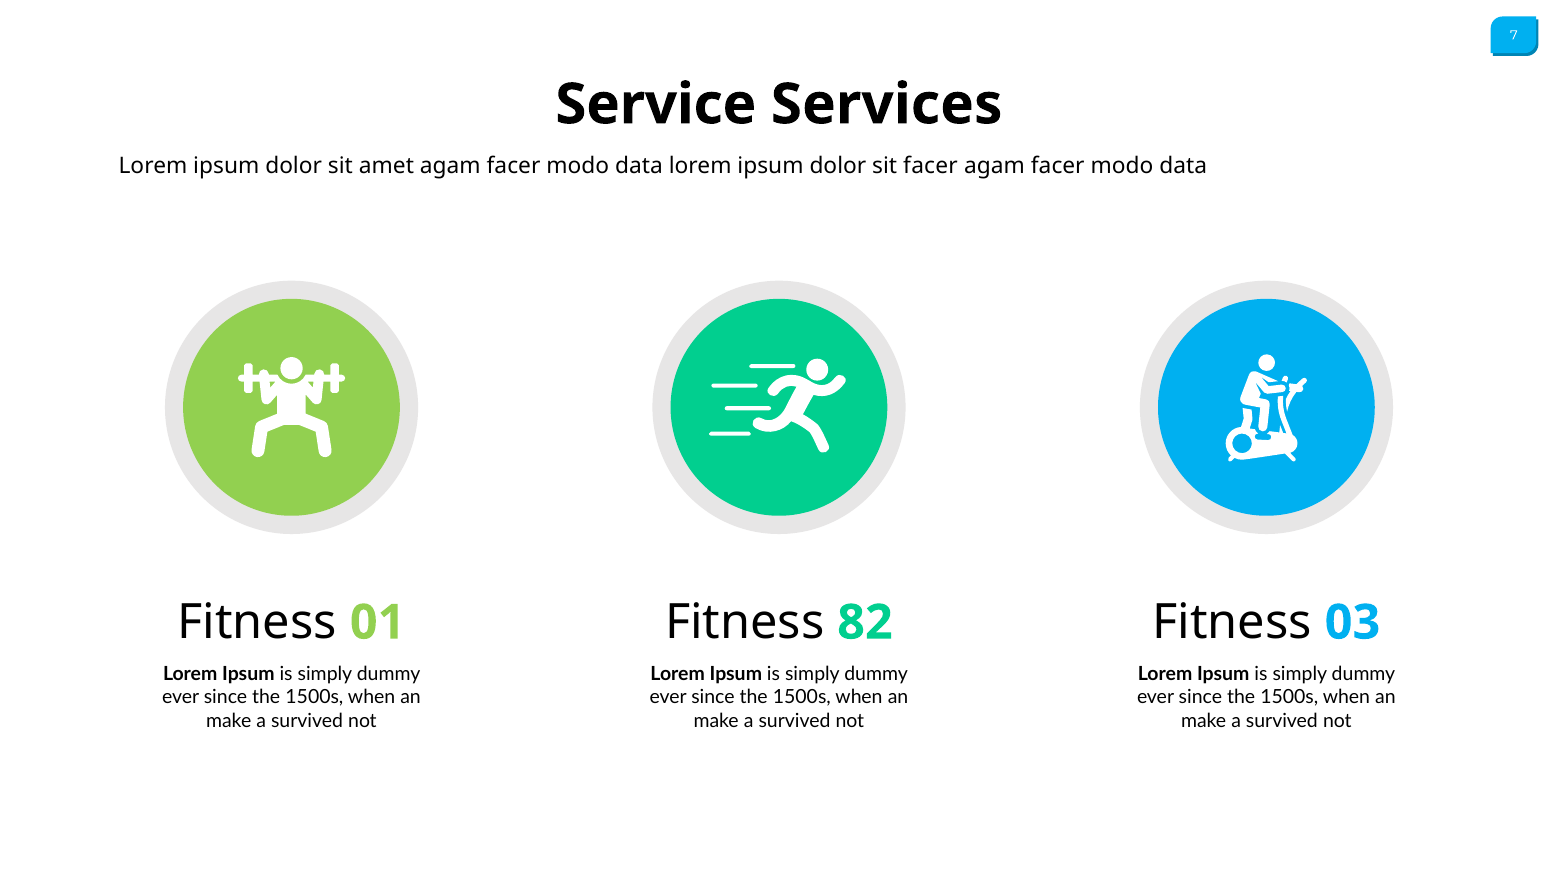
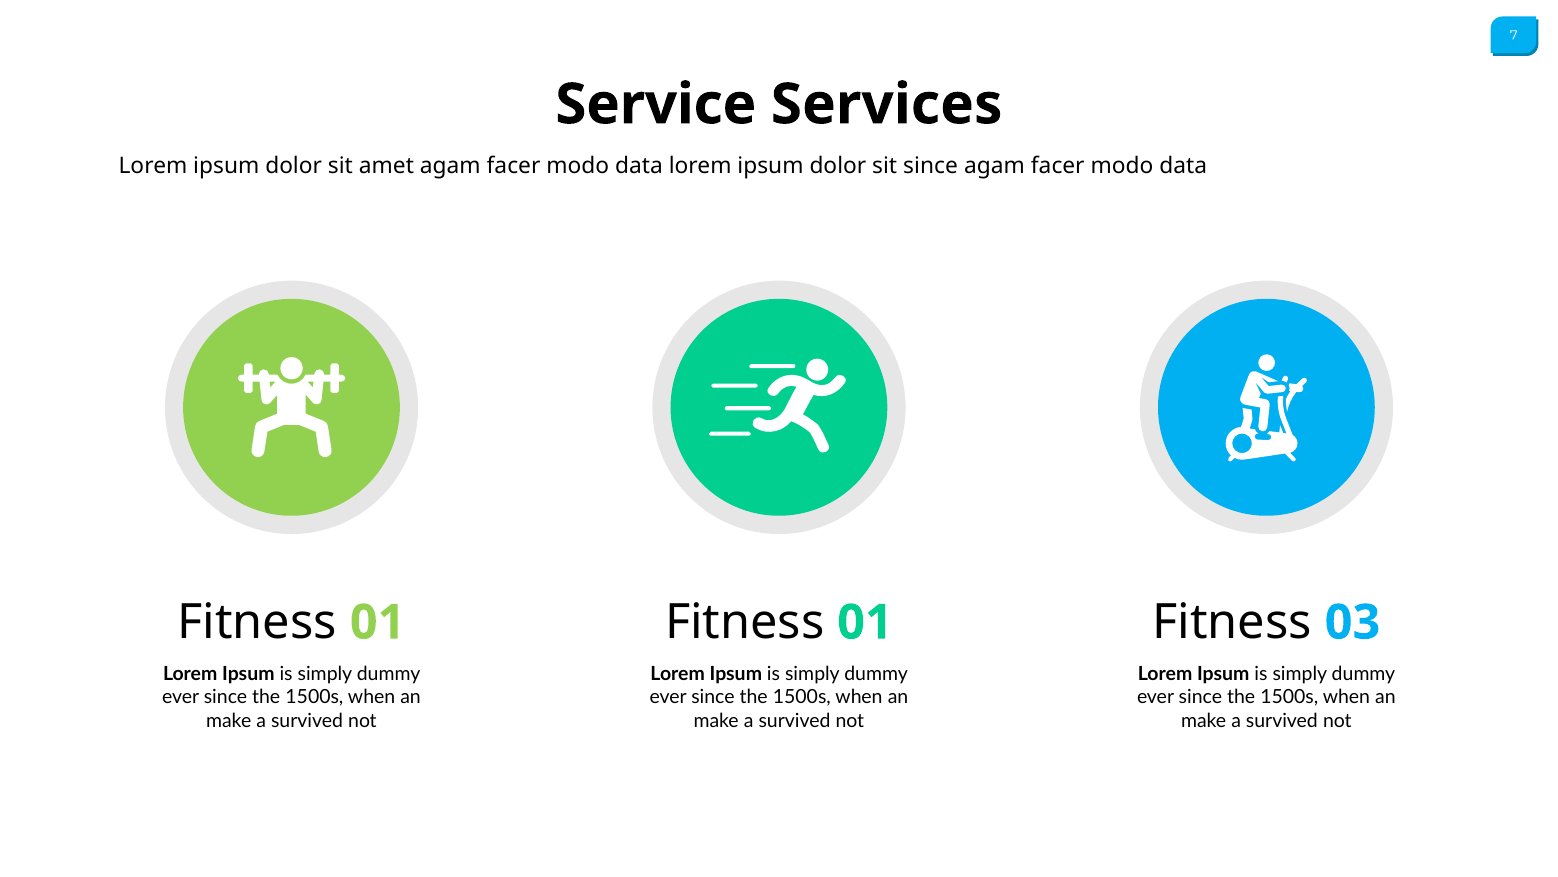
sit facer: facer -> since (931, 166)
82: 82 -> 01 (865, 622)
